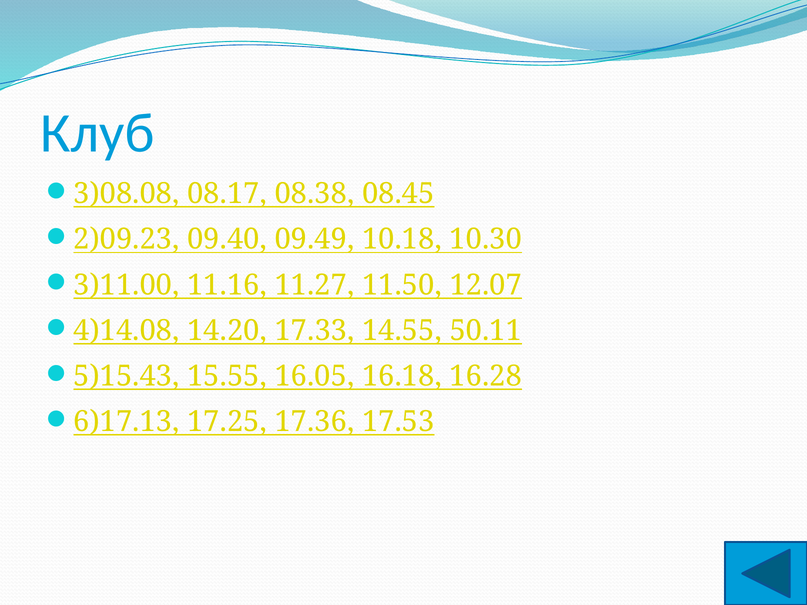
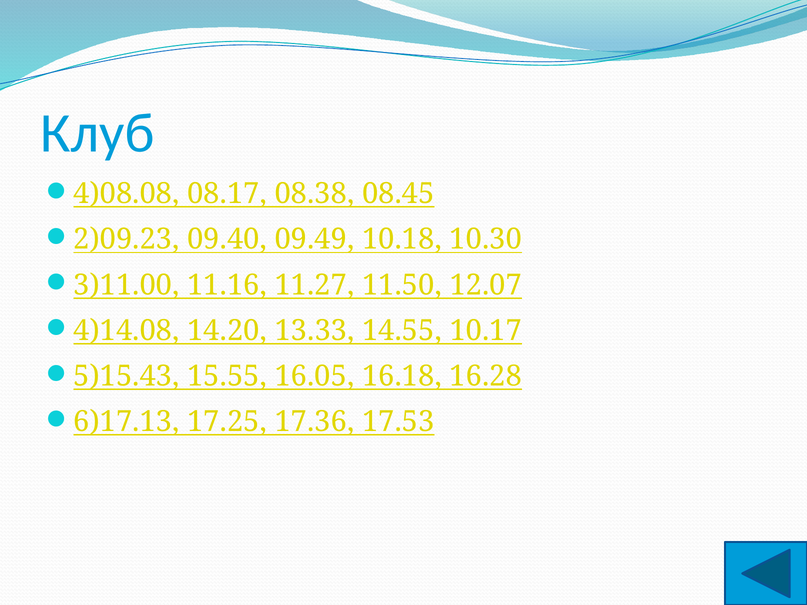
3)08.08: 3)08.08 -> 4)08.08 (126, 194)
17.33: 17.33 -> 13.33 (315, 331)
50.11: 50.11 -> 10.17 (486, 331)
